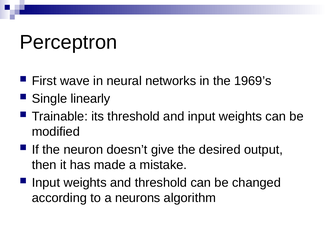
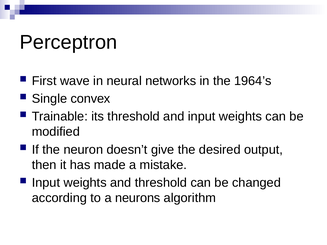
1969’s: 1969’s -> 1964’s (253, 81)
linearly: linearly -> convex (90, 99)
